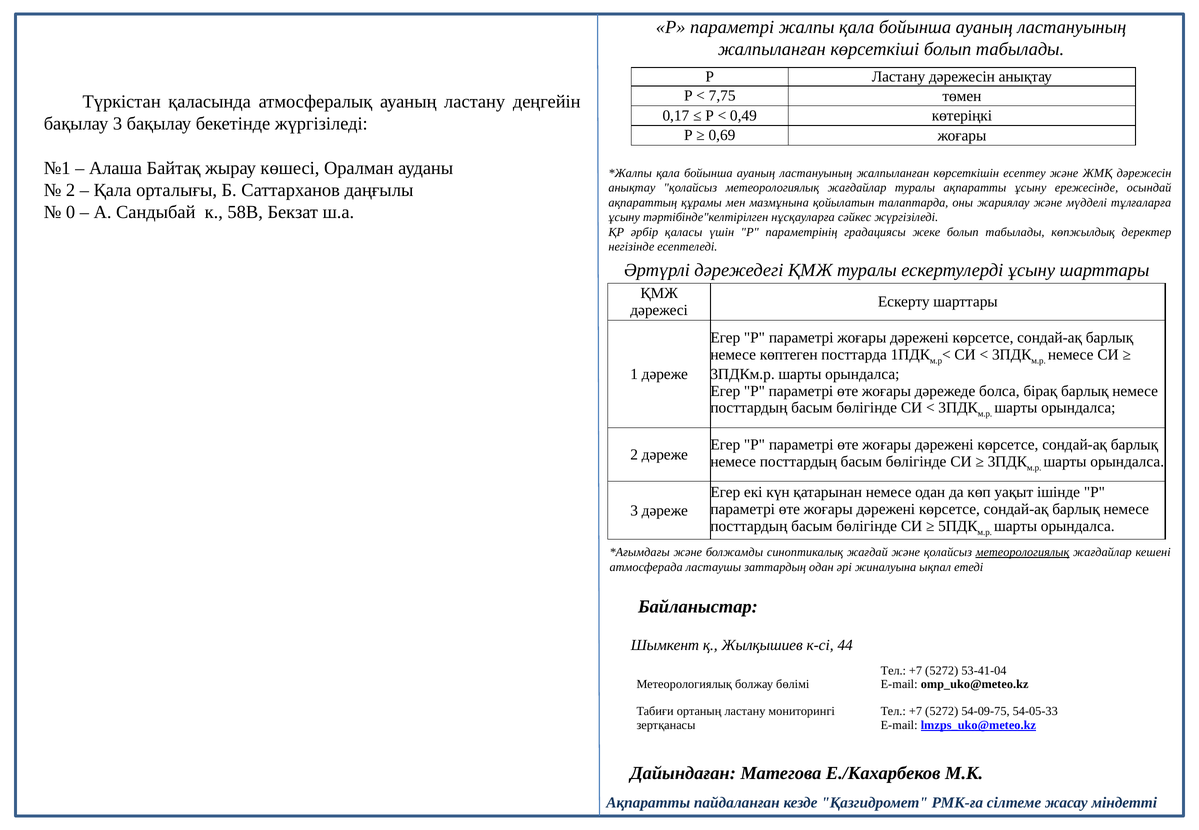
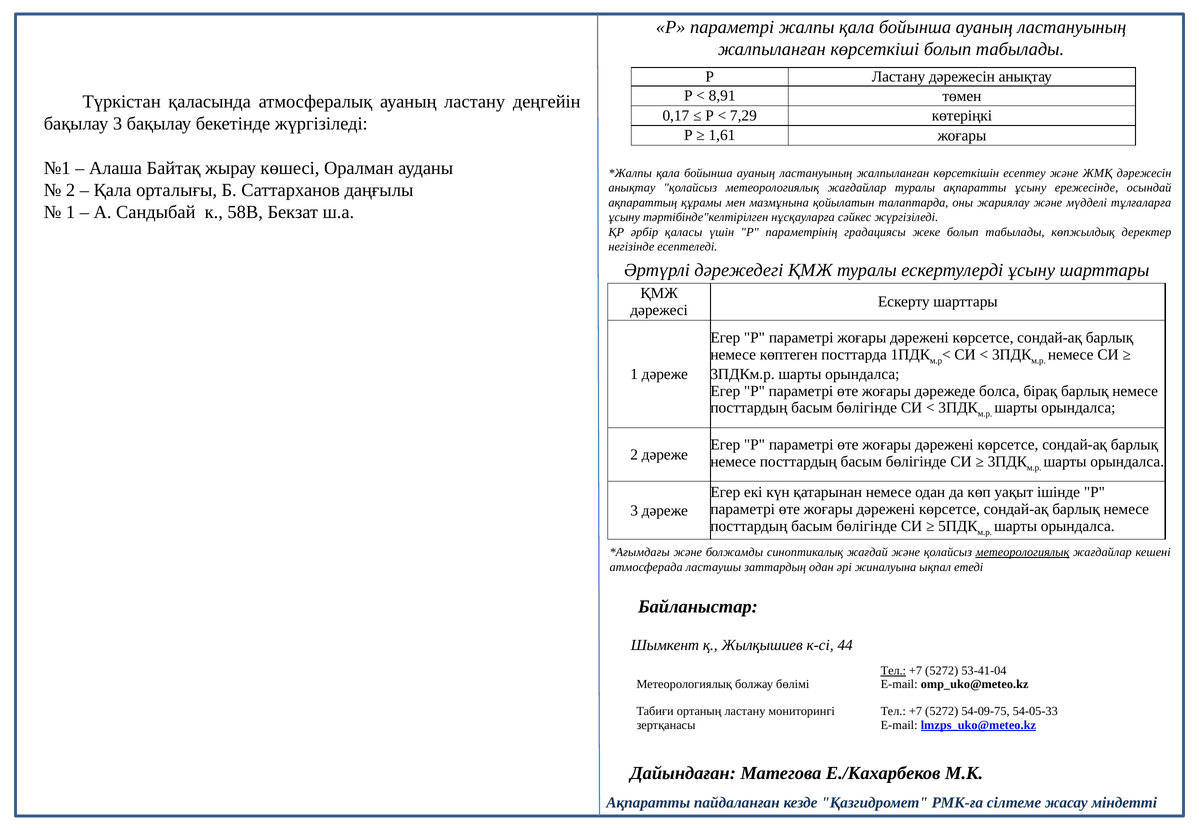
7,75: 7,75 -> 8,91 (722, 96)
0,49: 0,49 -> 7,29 (743, 116)
0,69: 0,69 -> 1,61 (722, 135)
0: 0 -> 1 (71, 212)
Тел underline: none -> present (893, 671)
